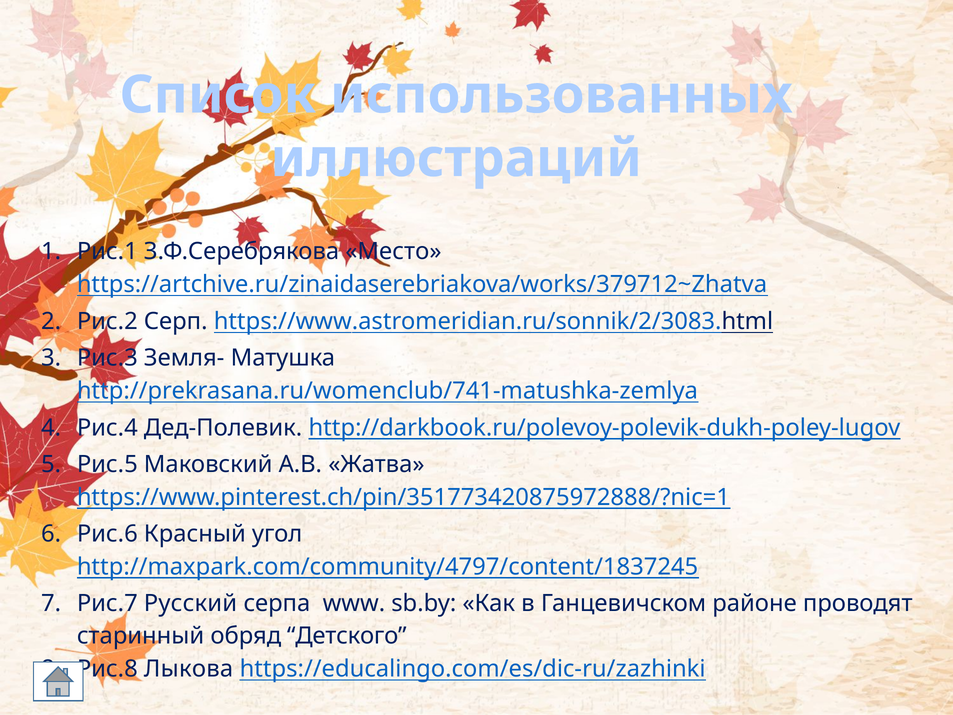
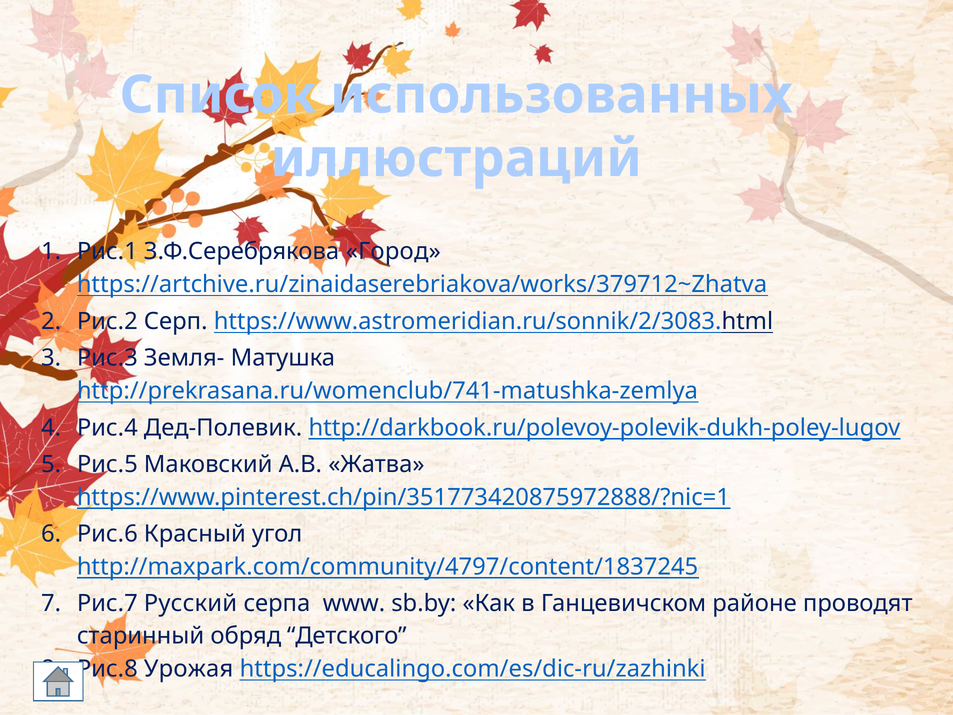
Место: Место -> Город (393, 251)
Лыкова: Лыкова -> Урожая (189, 669)
